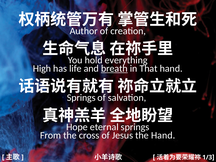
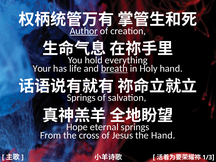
Author underline: none -> present (84, 31)
High: High -> Your (42, 68)
That: That -> Holy (149, 68)
